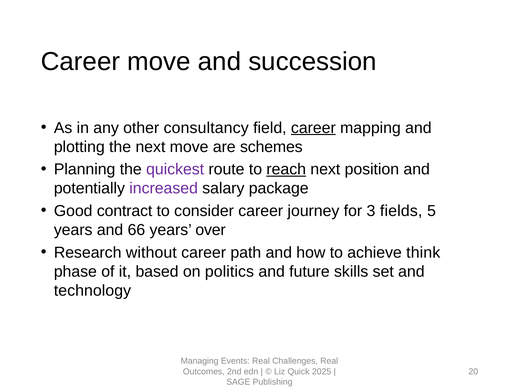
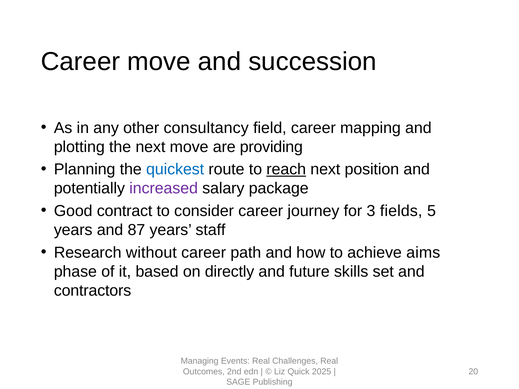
career underline: present -> none (313, 128)
schemes: schemes -> providing (271, 147)
quickest colour: purple -> blue (175, 169)
66: 66 -> 87 (136, 230)
over: over -> staff (211, 230)
think: think -> aims (423, 253)
politics: politics -> directly (230, 272)
technology: technology -> contractors (93, 291)
